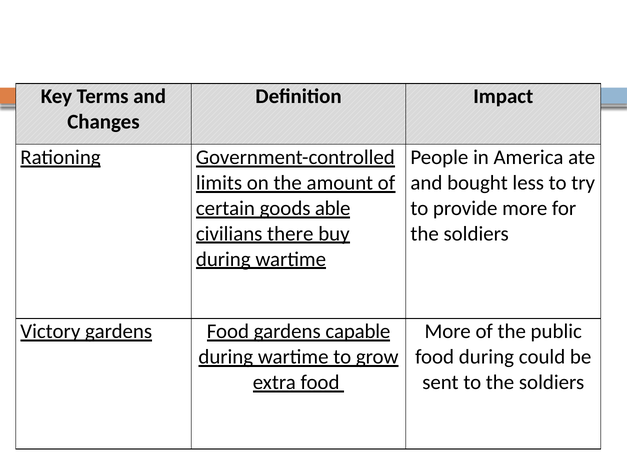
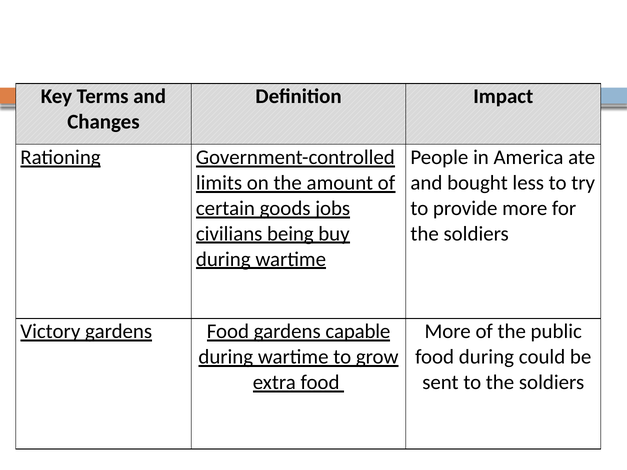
able: able -> jobs (333, 208)
there: there -> being (290, 234)
